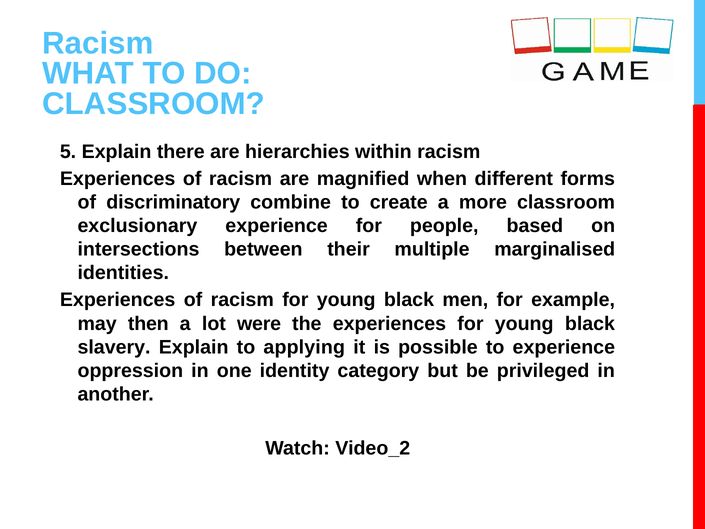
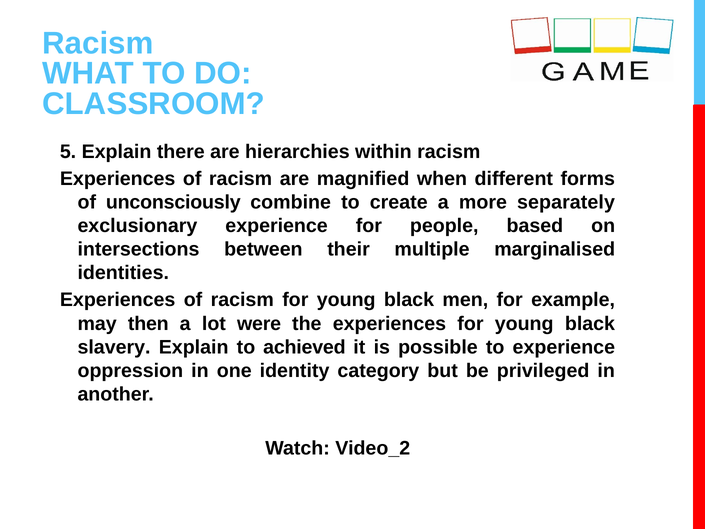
discriminatory: discriminatory -> unconsciously (173, 202)
more classroom: classroom -> separately (566, 202)
applying: applying -> achieved (304, 347)
